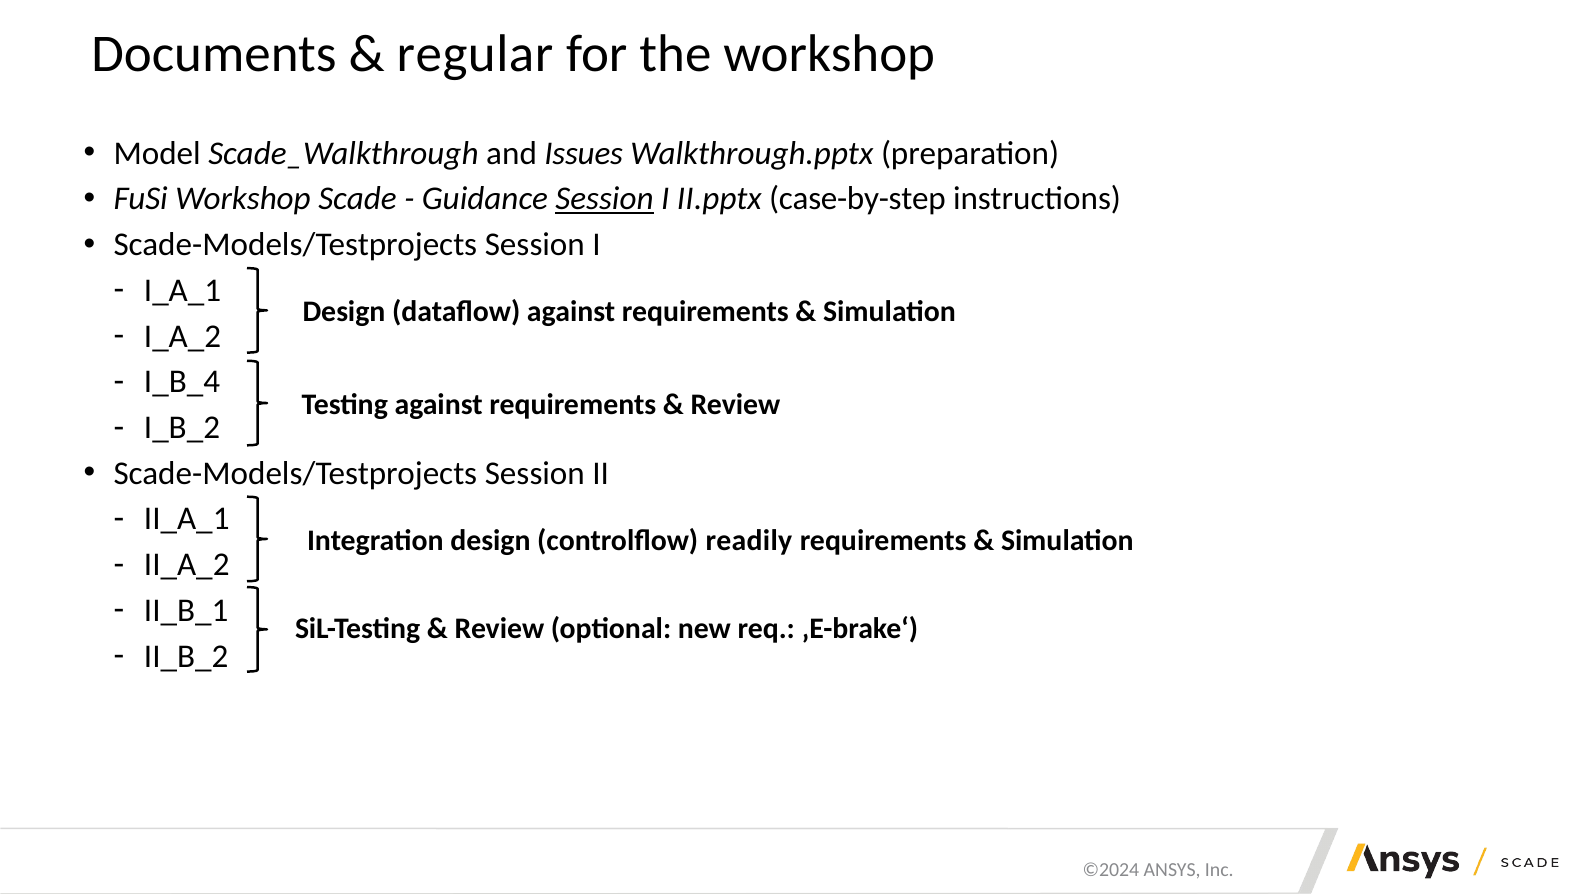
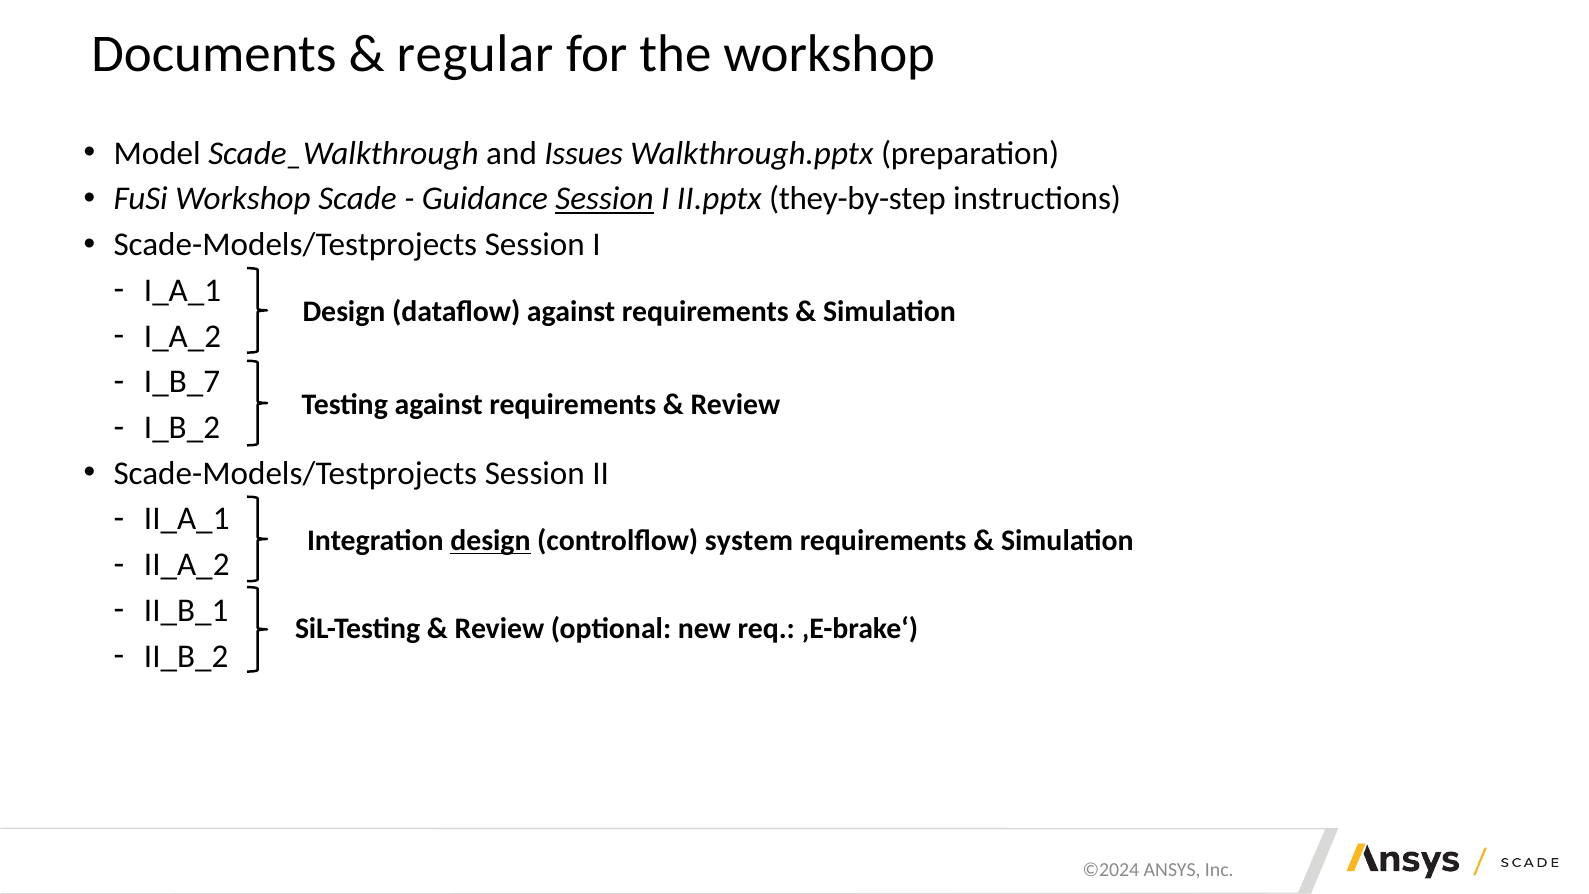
case-by-step: case-by-step -> they-by-step (857, 199)
I_B_4: I_B_4 -> I_B_7 (182, 382)
design underline: none -> present (490, 541)
readily: readily -> system (749, 541)
